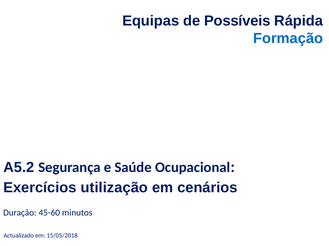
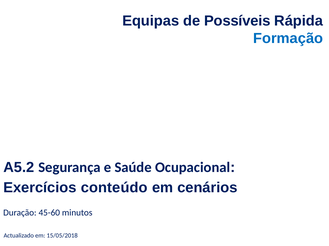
utilização: utilização -> conteúdo (114, 188)
